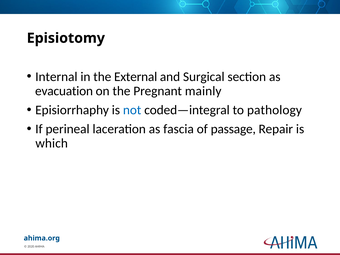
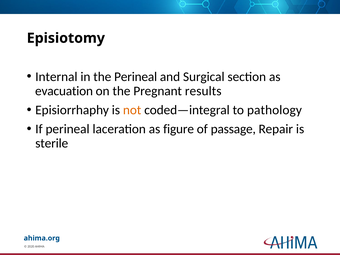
the External: External -> Perineal (136, 77)
mainly: mainly -> results (203, 91)
not colour: blue -> orange (132, 110)
fascia: fascia -> figure (179, 129)
which: which -> sterile (52, 143)
